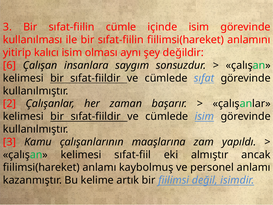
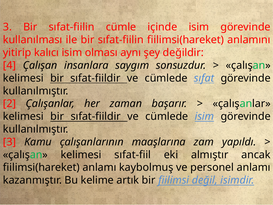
6: 6 -> 4 (9, 65)
